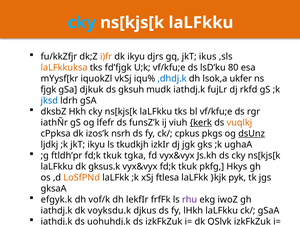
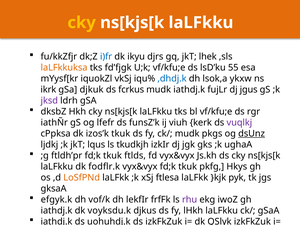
cky colour: light blue -> yellow (82, 23)
i)fr colour: orange -> blue (106, 57)
ikus: ikus -> lhek (208, 57)
80: 80 -> 55 (233, 68)
ukfer: ukfer -> ykxw (241, 79)
fjgk: fjgk -> ikrk (48, 90)
gksuh: gksuh -> fcrkus (131, 90)
rkfd: rkfd -> jgus (249, 90)
jksd colour: blue -> purple (49, 101)
kerk underline: present -> none (201, 123)
vuqlkj colour: orange -> purple (239, 123)
izos’k nsrh: nsrh -> tkuk (121, 134)
ck/ cpkus: cpkus -> mudk (187, 134)
jkT ikyu: ikyu -> lqus (96, 145)
tgka: tgka -> ftlds (135, 156)
gksus.k: gksus.k -> fodflr.k (104, 167)
